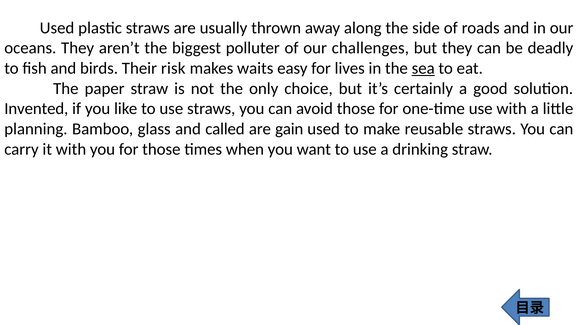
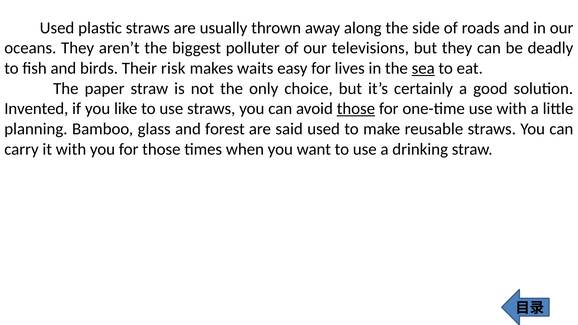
challenges: challenges -> televisions (370, 48)
those underline: none -> present (356, 109)
called: called -> forest (225, 129)
gain: gain -> said (289, 129)
